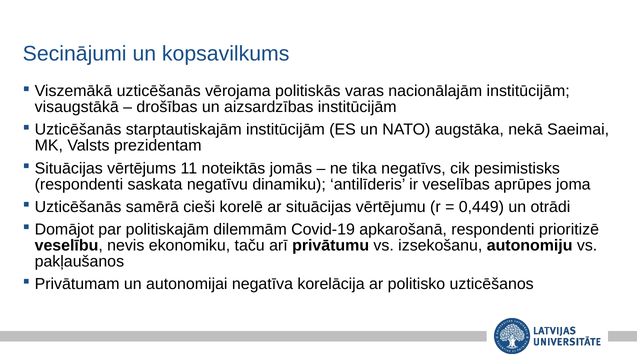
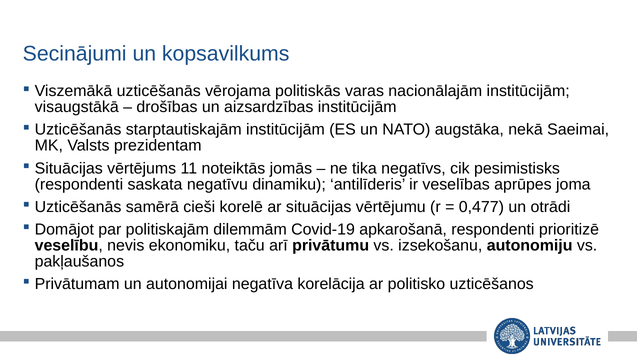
0,449: 0,449 -> 0,477 (481, 207)
